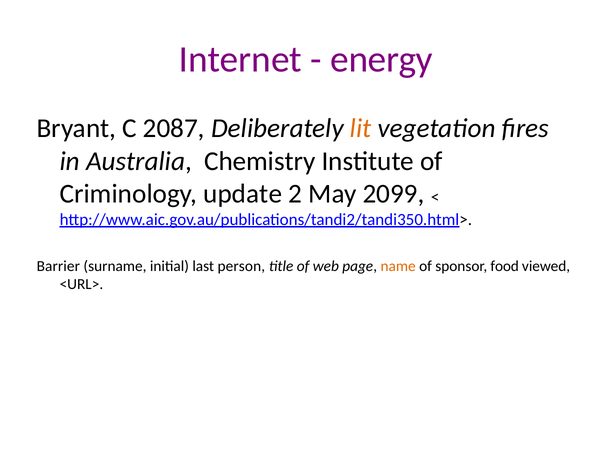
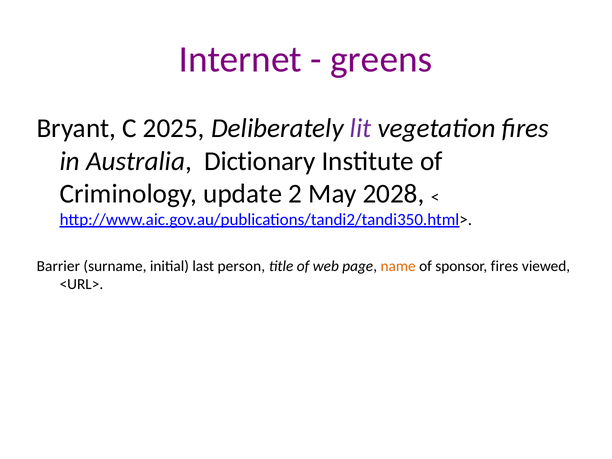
energy: energy -> greens (381, 59)
2087: 2087 -> 2025 (174, 128)
lit colour: orange -> purple (361, 128)
Chemistry: Chemistry -> Dictionary (260, 161)
2099: 2099 -> 2028 (394, 194)
sponsor food: food -> fires (505, 266)
